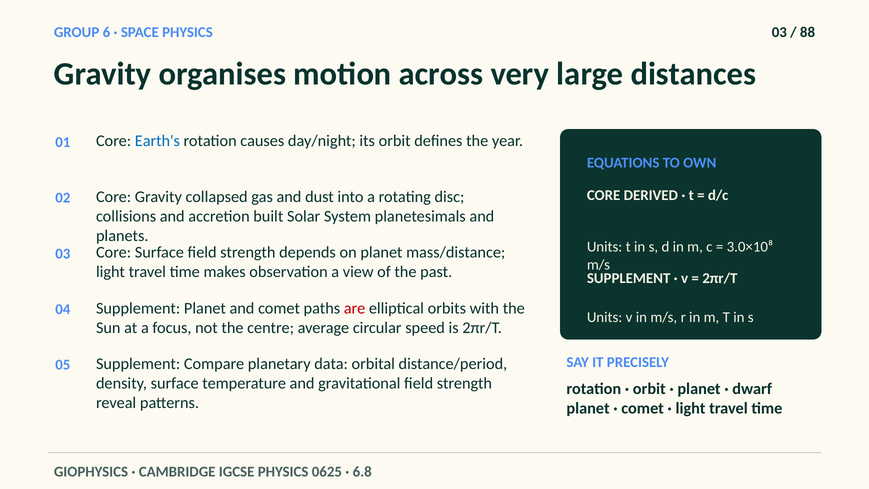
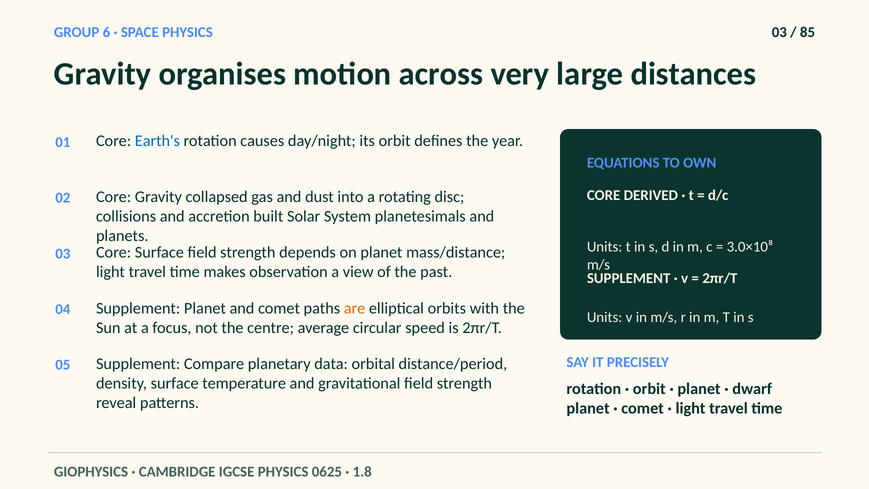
88: 88 -> 85 (807, 32)
are colour: red -> orange (355, 308)
6.8: 6.8 -> 1.8 (362, 471)
